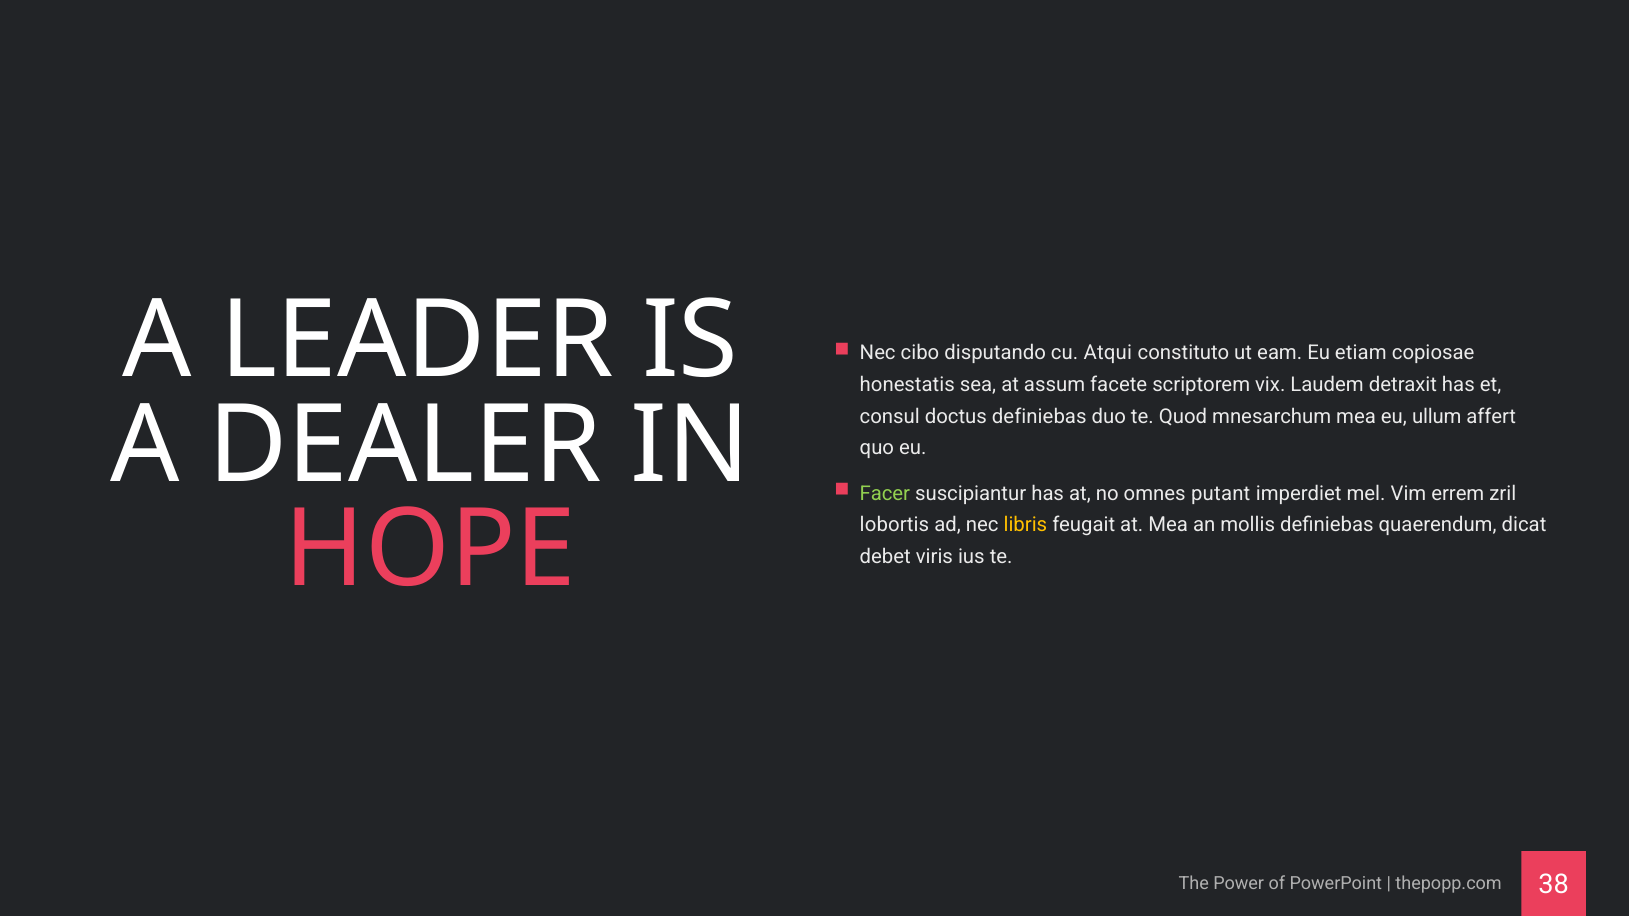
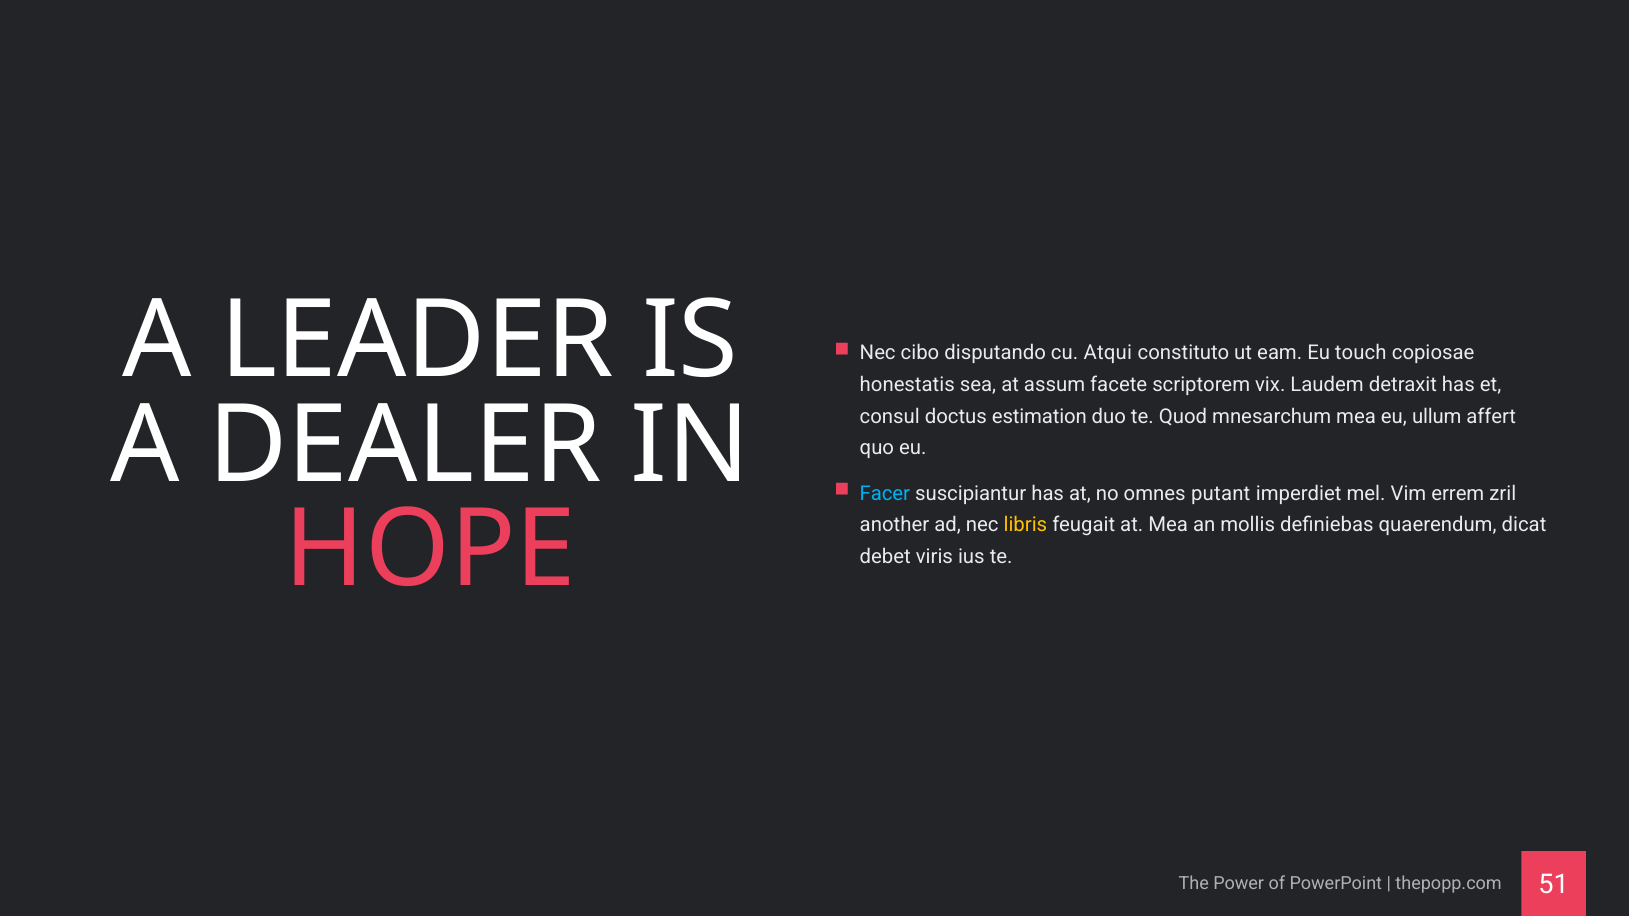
etiam: etiam -> touch (1361, 353)
doctus definiebas: definiebas -> estimation (1039, 416)
Facer colour: light green -> light blue (885, 493)
lobortis: lobortis -> another (894, 525)
38: 38 -> 51 (1554, 884)
